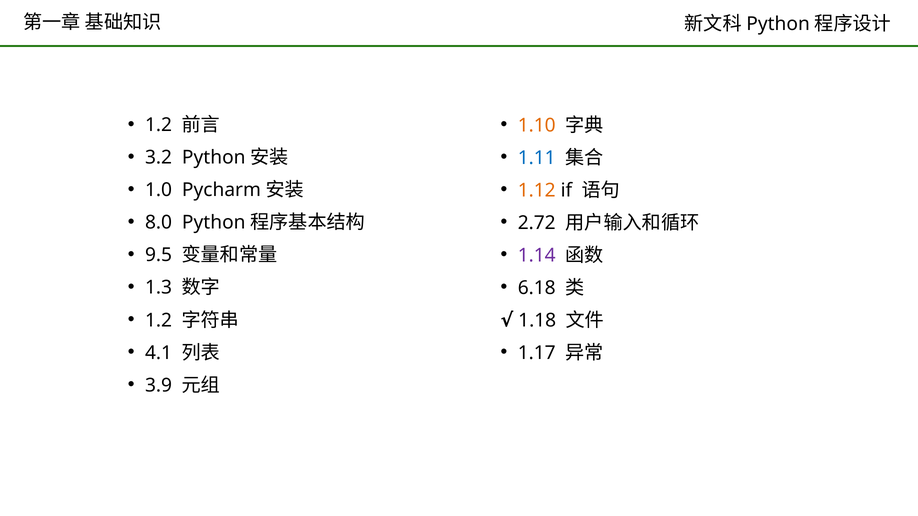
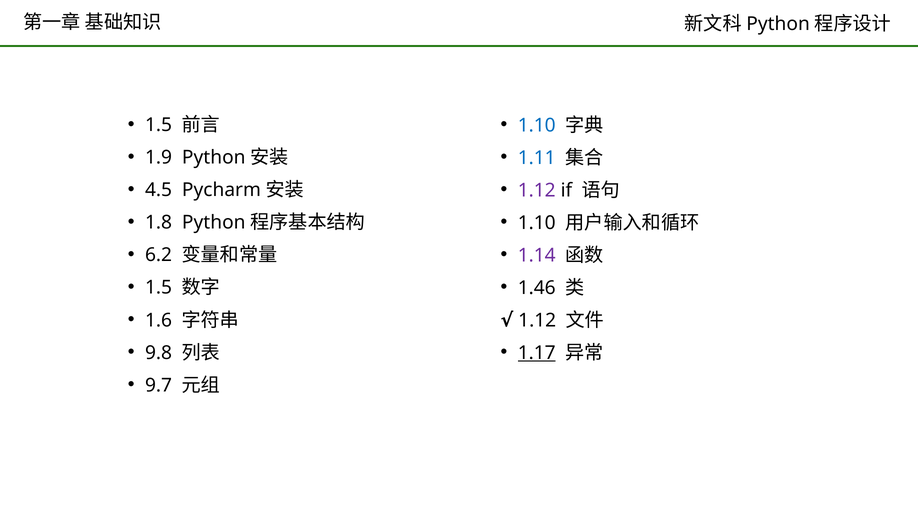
1.2: 1.2 -> 1.5 (159, 125)
1.10 colour: orange -> blue (537, 125)
3.2: 3.2 -> 1.9 (159, 158)
1.0: 1.0 -> 4.5 (159, 190)
1.12 colour: orange -> purple (537, 190)
8.0: 8.0 -> 1.8 (159, 223)
2.72: 2.72 -> 1.10 (537, 223)
9.5: 9.5 -> 6.2 (159, 255)
1.3: 1.3 -> 1.5 (159, 288)
6.18: 6.18 -> 1.46 (537, 288)
1.2: 1.2 -> 1.6 (159, 320)
1.18: 1.18 -> 1.12 (537, 320)
4.1: 4.1 -> 9.8 (159, 353)
1.17 underline: none -> present (537, 353)
3.9: 3.9 -> 9.7 (159, 385)
